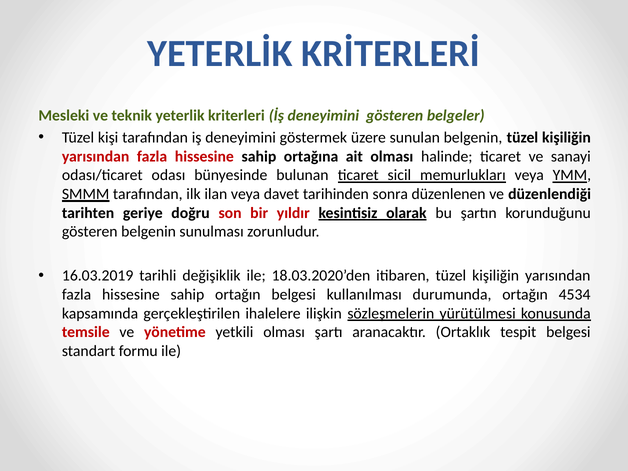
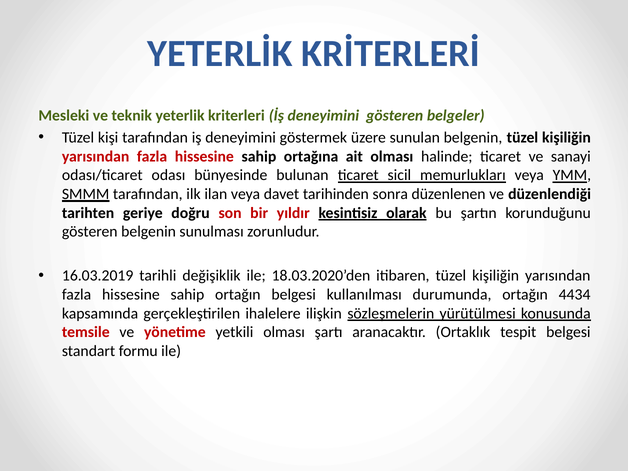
4534: 4534 -> 4434 (575, 295)
